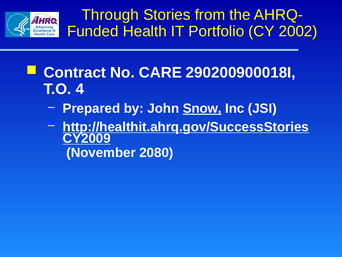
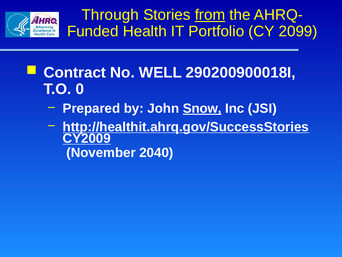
from underline: none -> present (210, 15)
2002: 2002 -> 2099 (298, 31)
CARE: CARE -> WELL (161, 72)
4: 4 -> 0 (80, 89)
2080: 2080 -> 2040 (156, 153)
